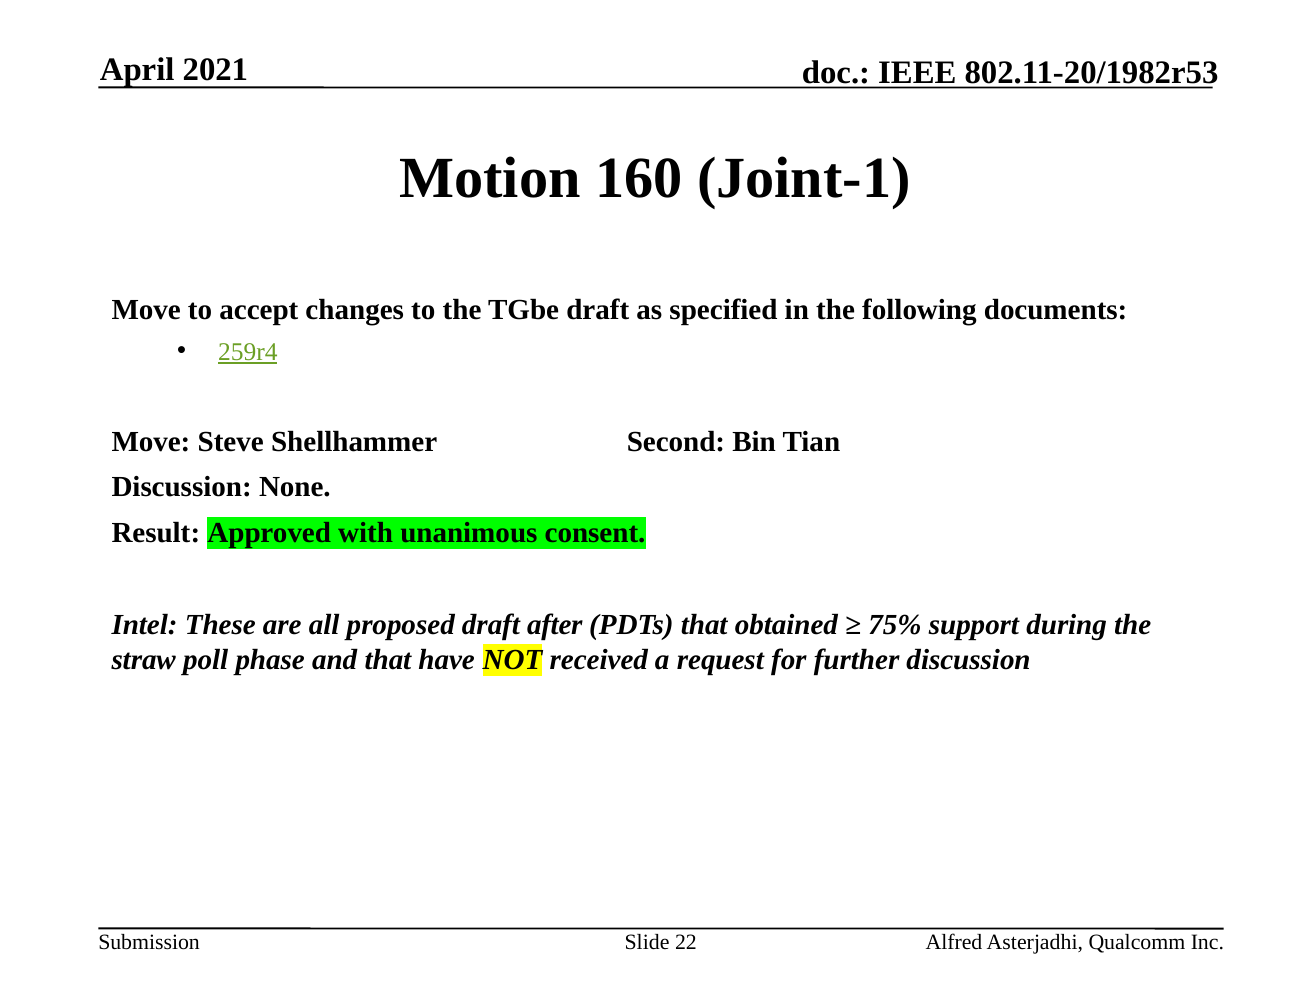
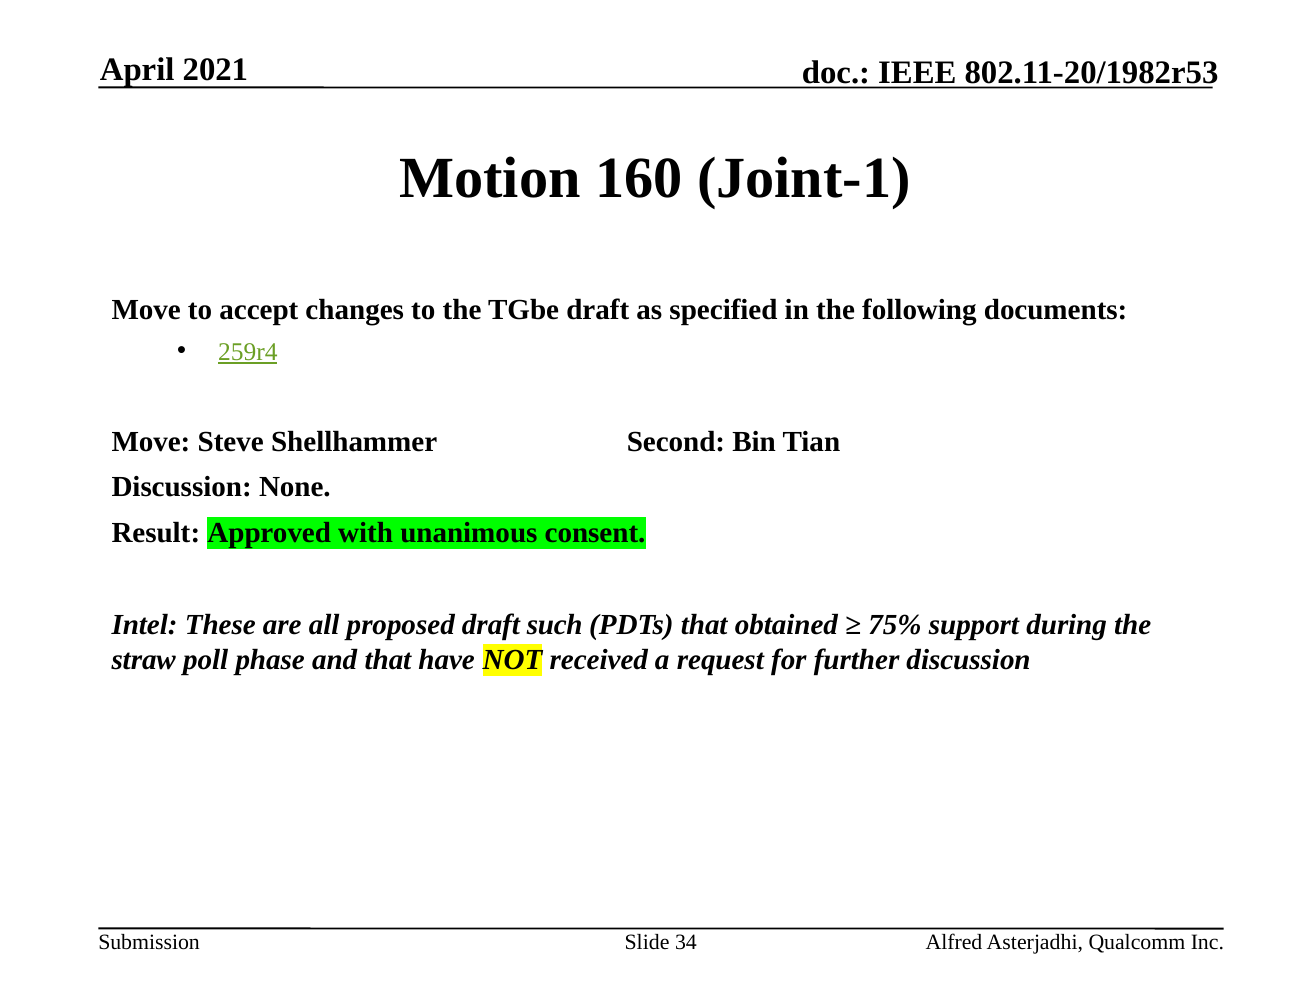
after: after -> such (555, 625)
22: 22 -> 34 (686, 943)
